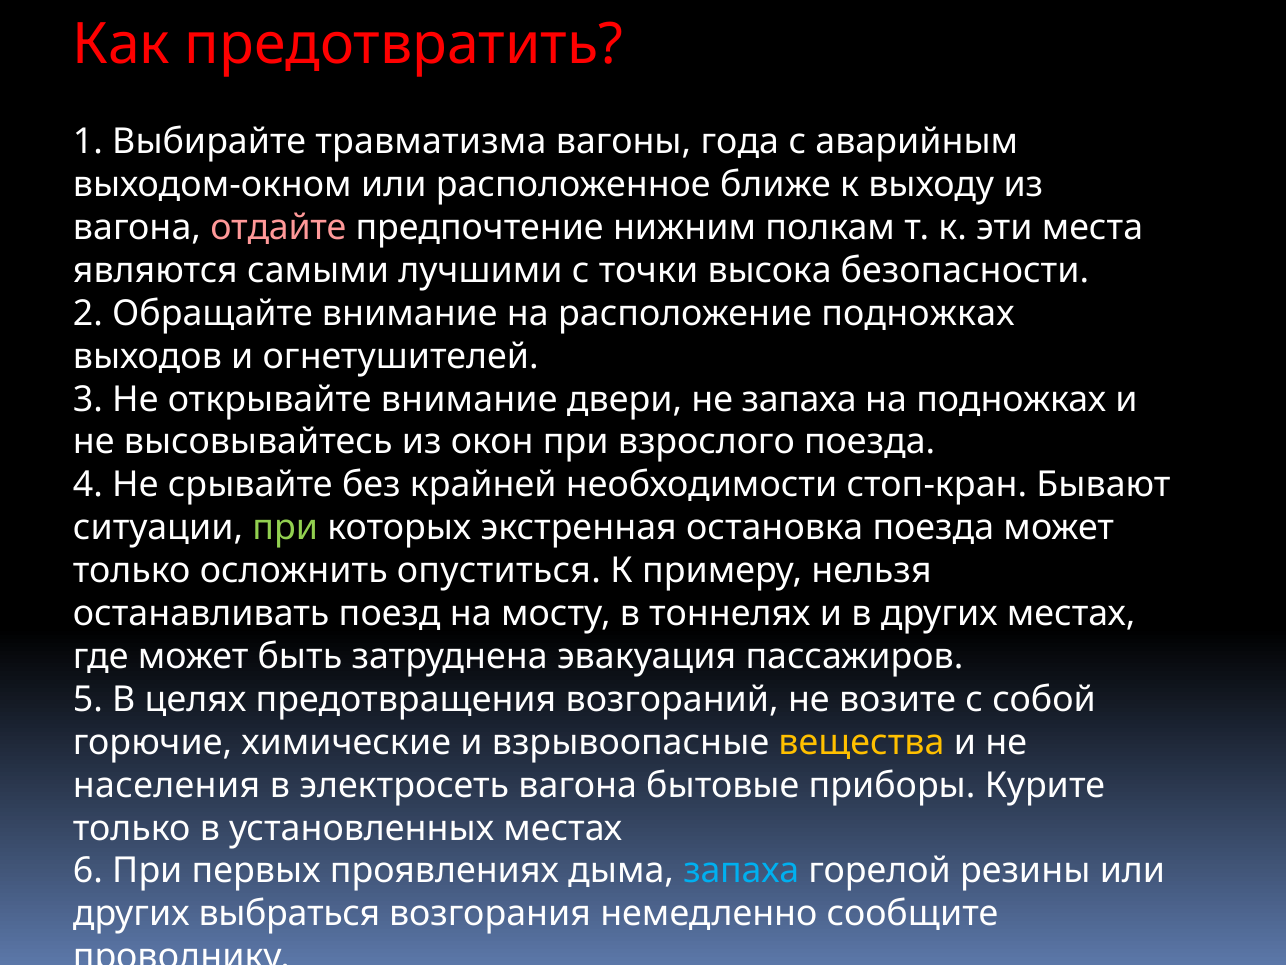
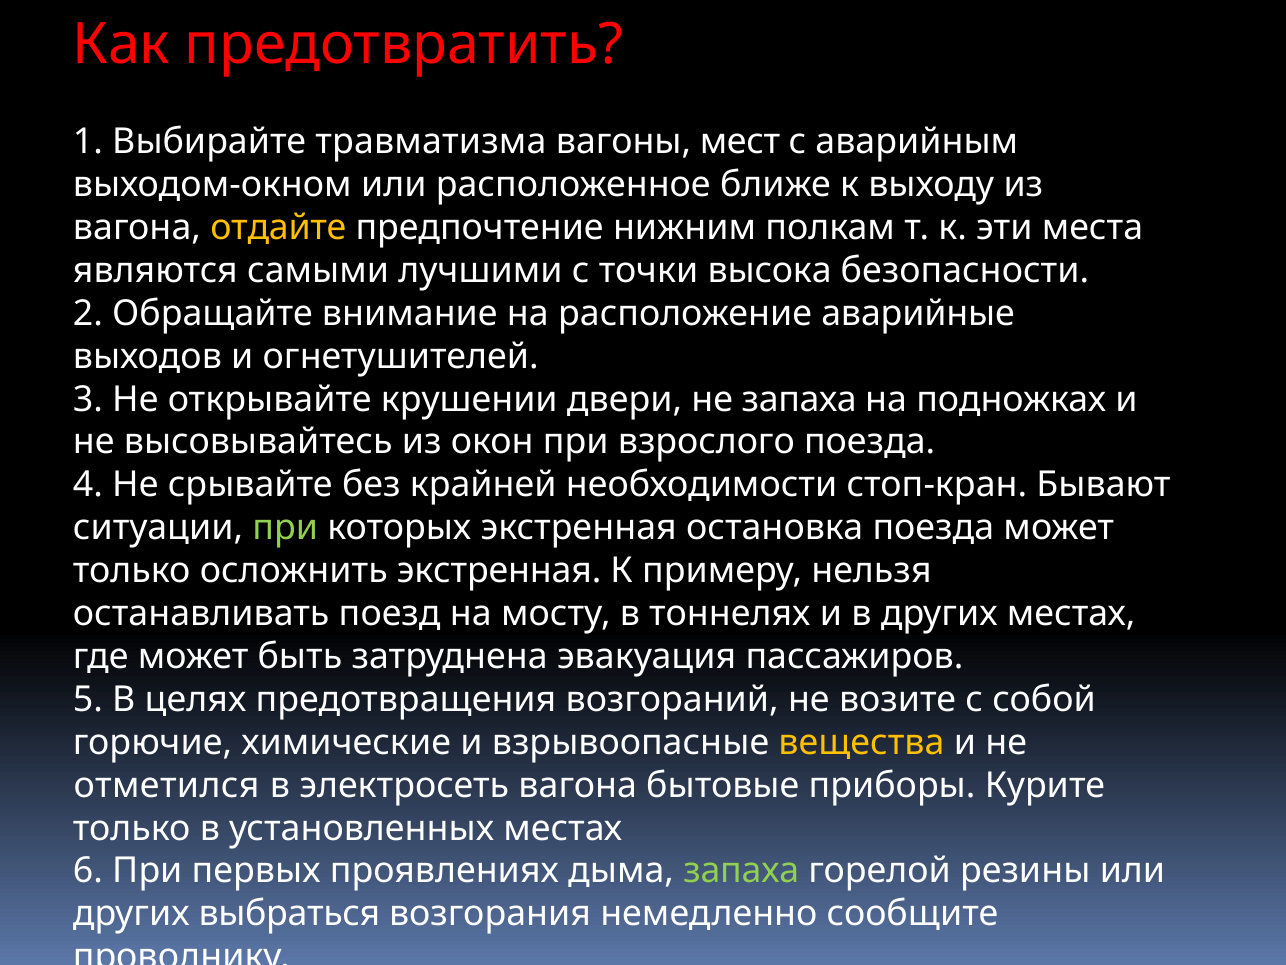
года: года -> мест (740, 142)
отдайте colour: pink -> yellow (278, 227)
расположение подножках: подножках -> аварийные (918, 313)
открывайте внимание: внимание -> крушении (469, 399)
осложнить опуститься: опуститься -> экстренная (499, 571)
населения: населения -> отметился (167, 785)
запаха colour: light blue -> light green (741, 871)
